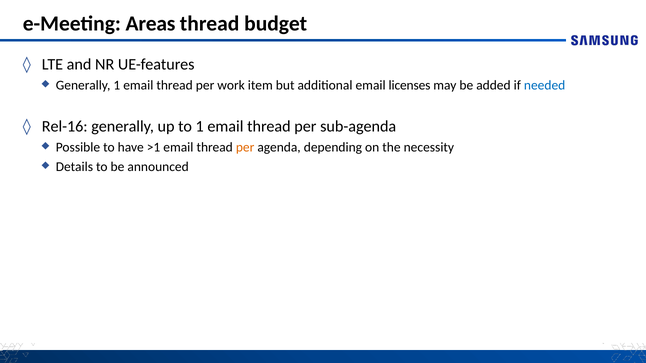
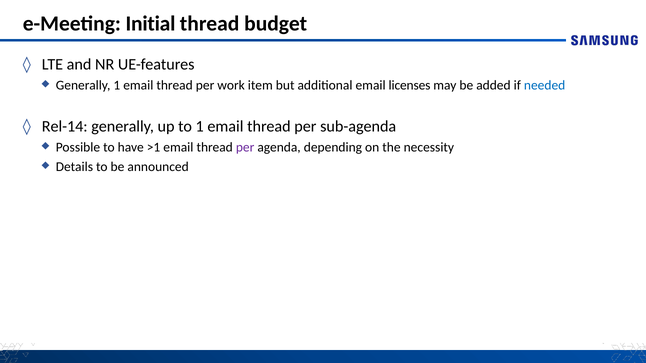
Areas: Areas -> Initial (150, 24)
Rel-16: Rel-16 -> Rel-14 (65, 127)
per colour: orange -> purple (245, 148)
